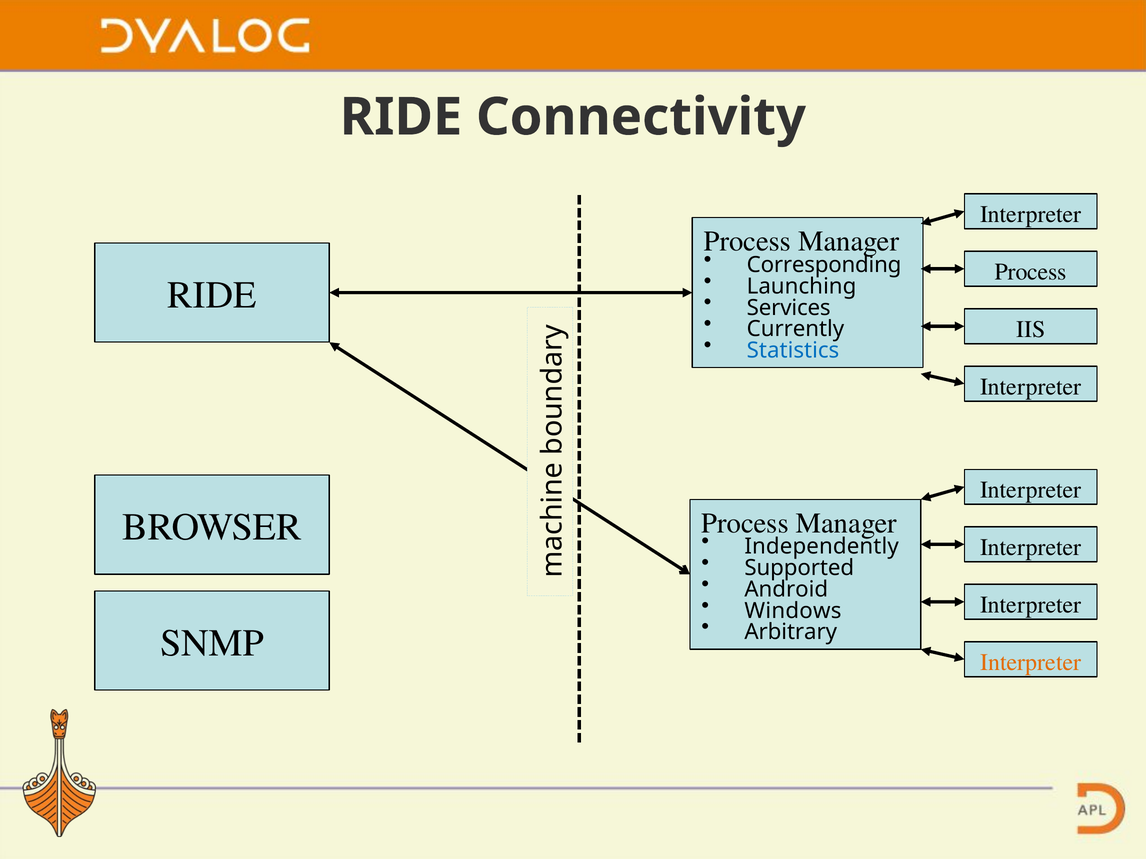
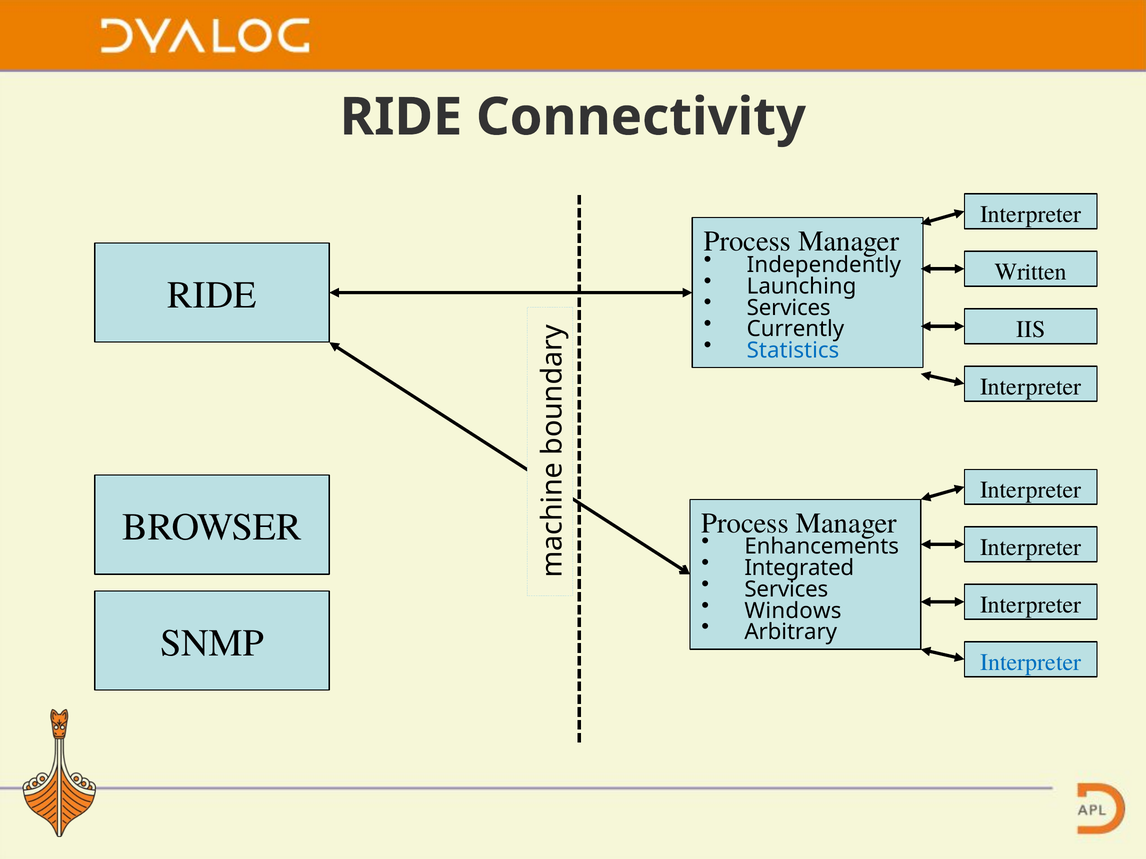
Corresponding: Corresponding -> Independently (824, 265)
Process: Process -> Written (1031, 272)
Independently: Independently -> Enhancements (822, 547)
Supported: Supported -> Integrated (799, 568)
Android: Android -> Services (786, 590)
Interpreter colour: orange -> blue (1031, 663)
